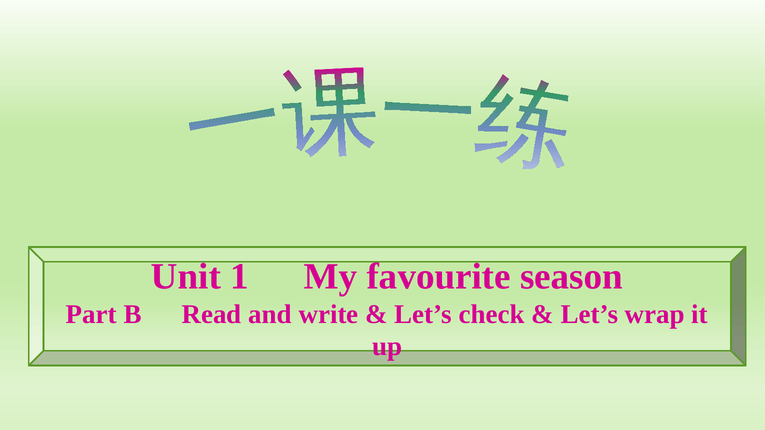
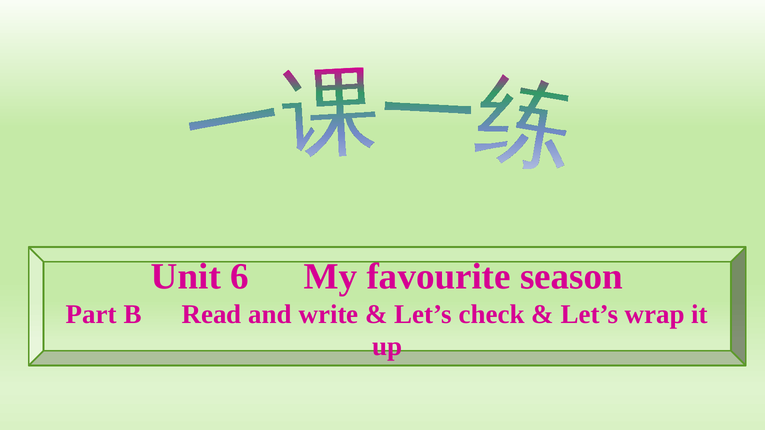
1: 1 -> 6 (240, 277)
